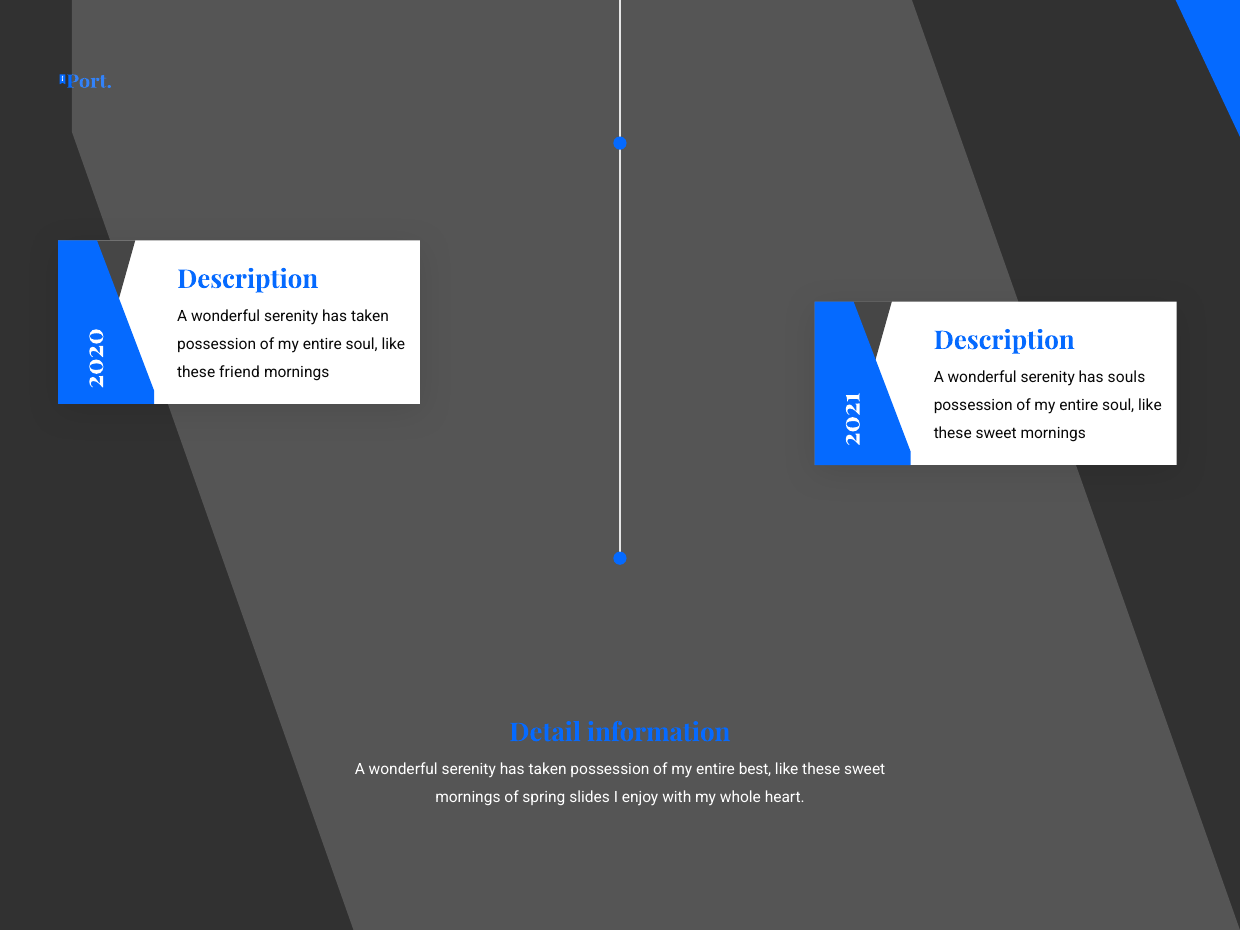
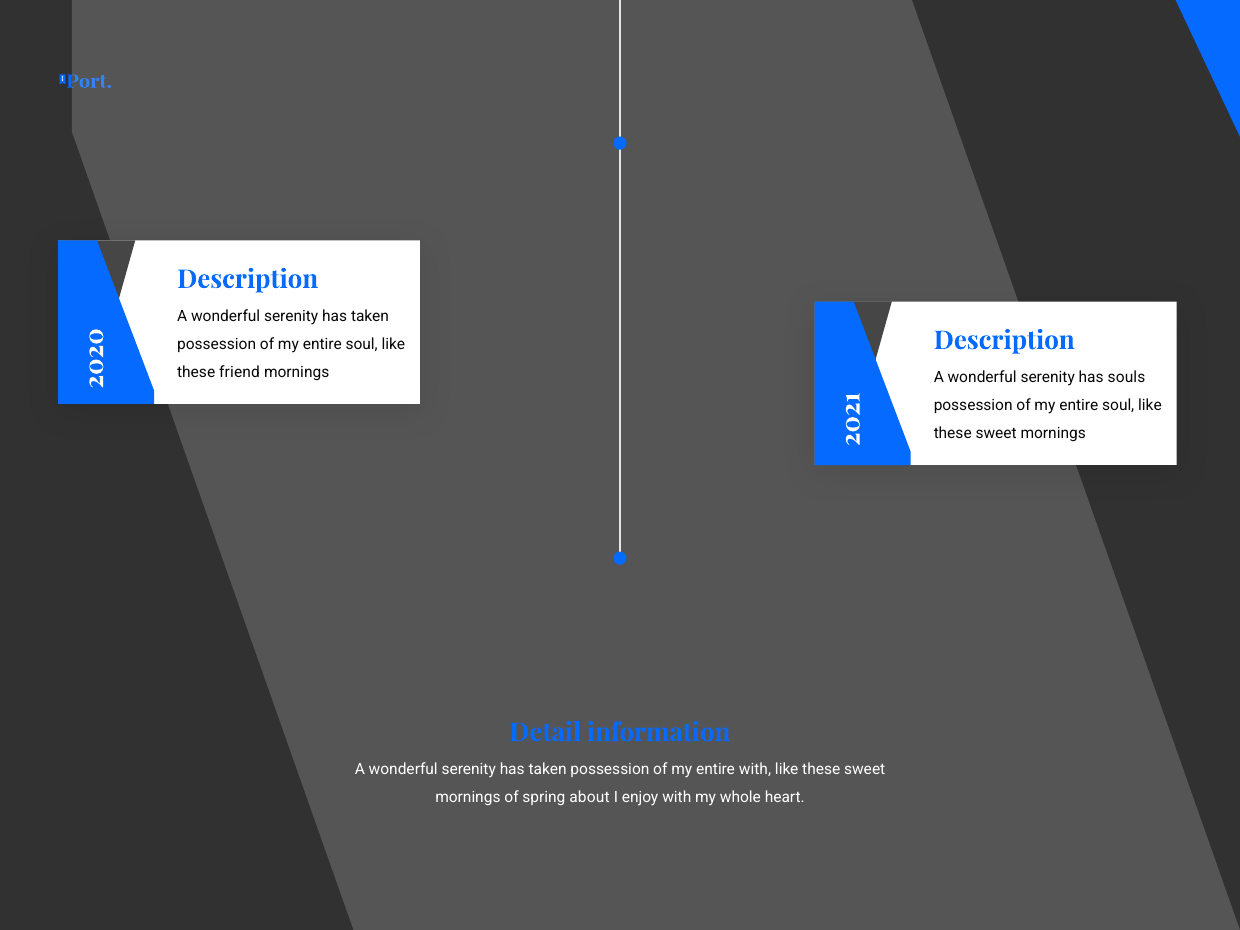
entire best: best -> with (755, 770)
slides: slides -> about (590, 798)
